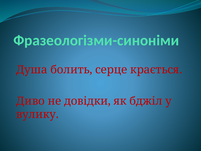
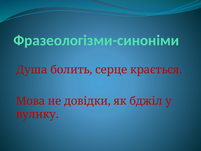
Диво: Диво -> Мова (31, 101)
